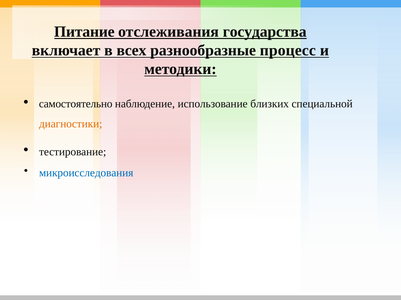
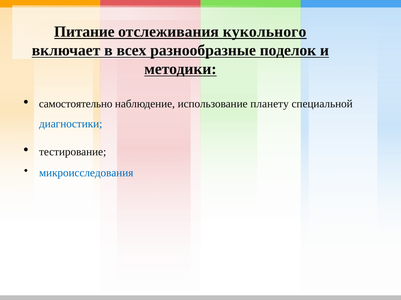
государства: государства -> кукольного (265, 32)
процесс: процесс -> поделок (288, 51)
близких: близких -> планету (270, 104)
диагностики colour: orange -> blue (71, 124)
